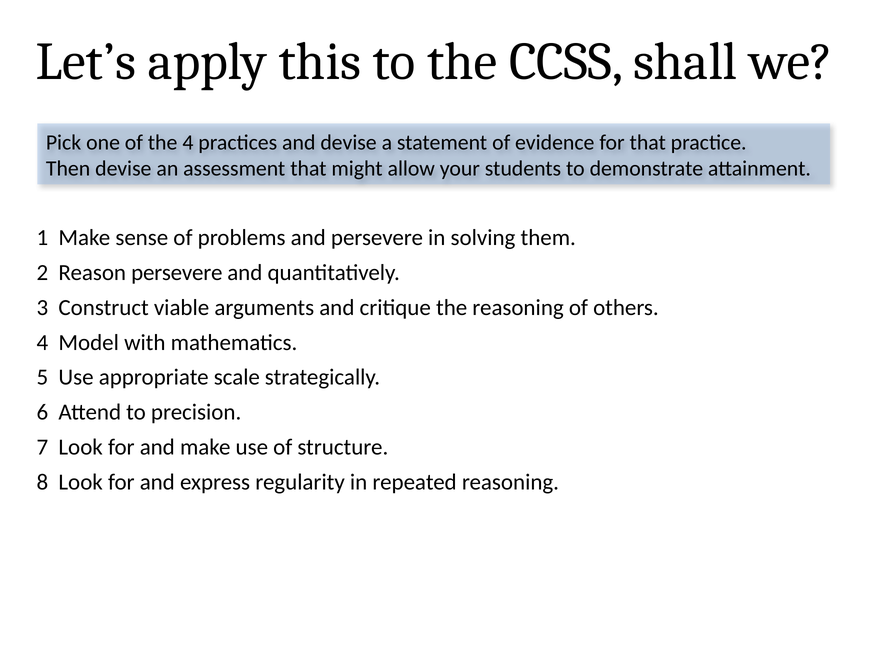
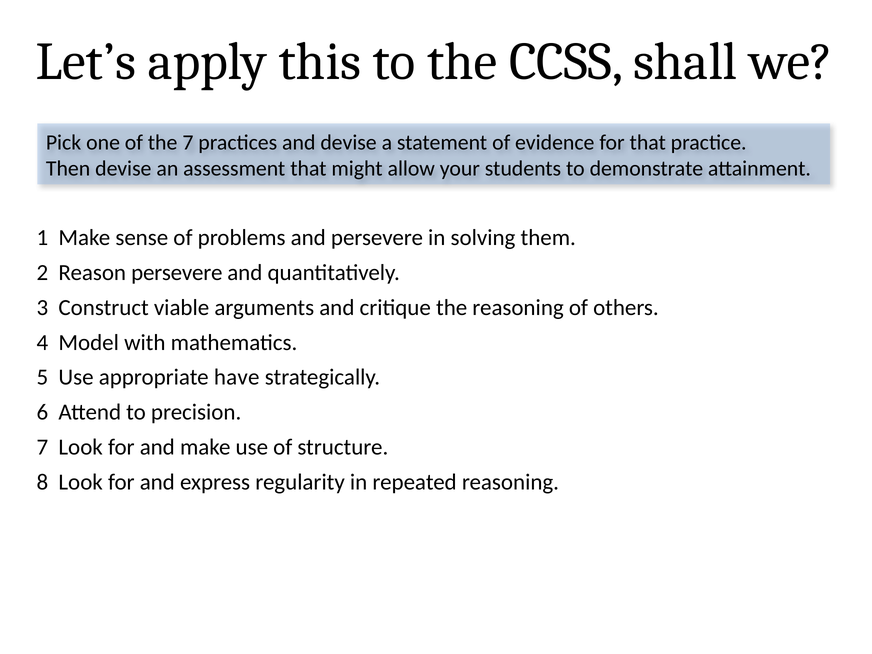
the 4: 4 -> 7 (188, 142)
scale: scale -> have (237, 377)
